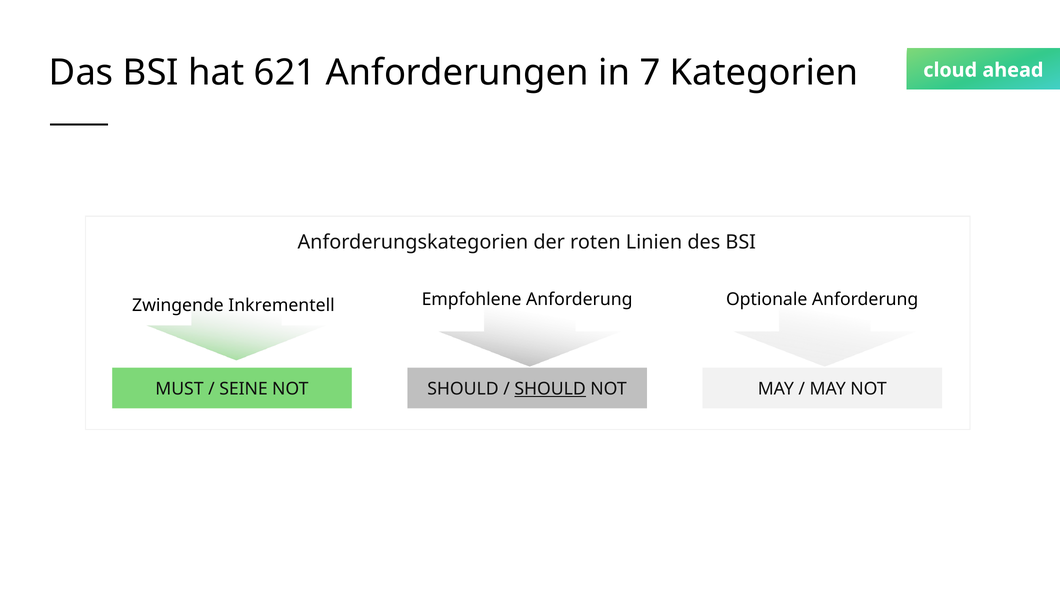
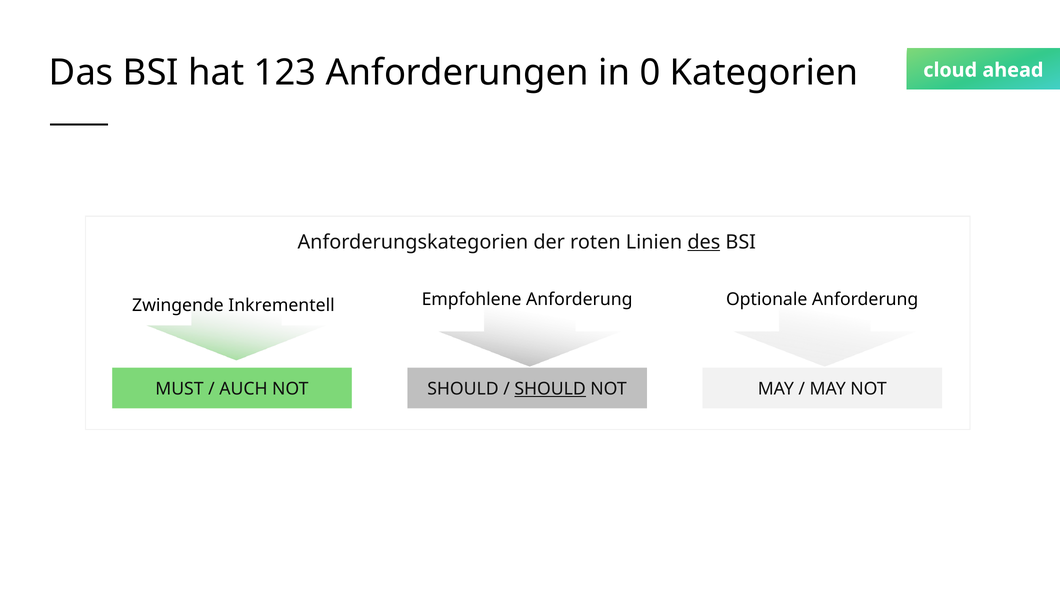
621: 621 -> 123 (285, 73)
7: 7 -> 0 (650, 73)
des underline: none -> present (704, 242)
SEINE: SEINE -> AUCH (243, 389)
